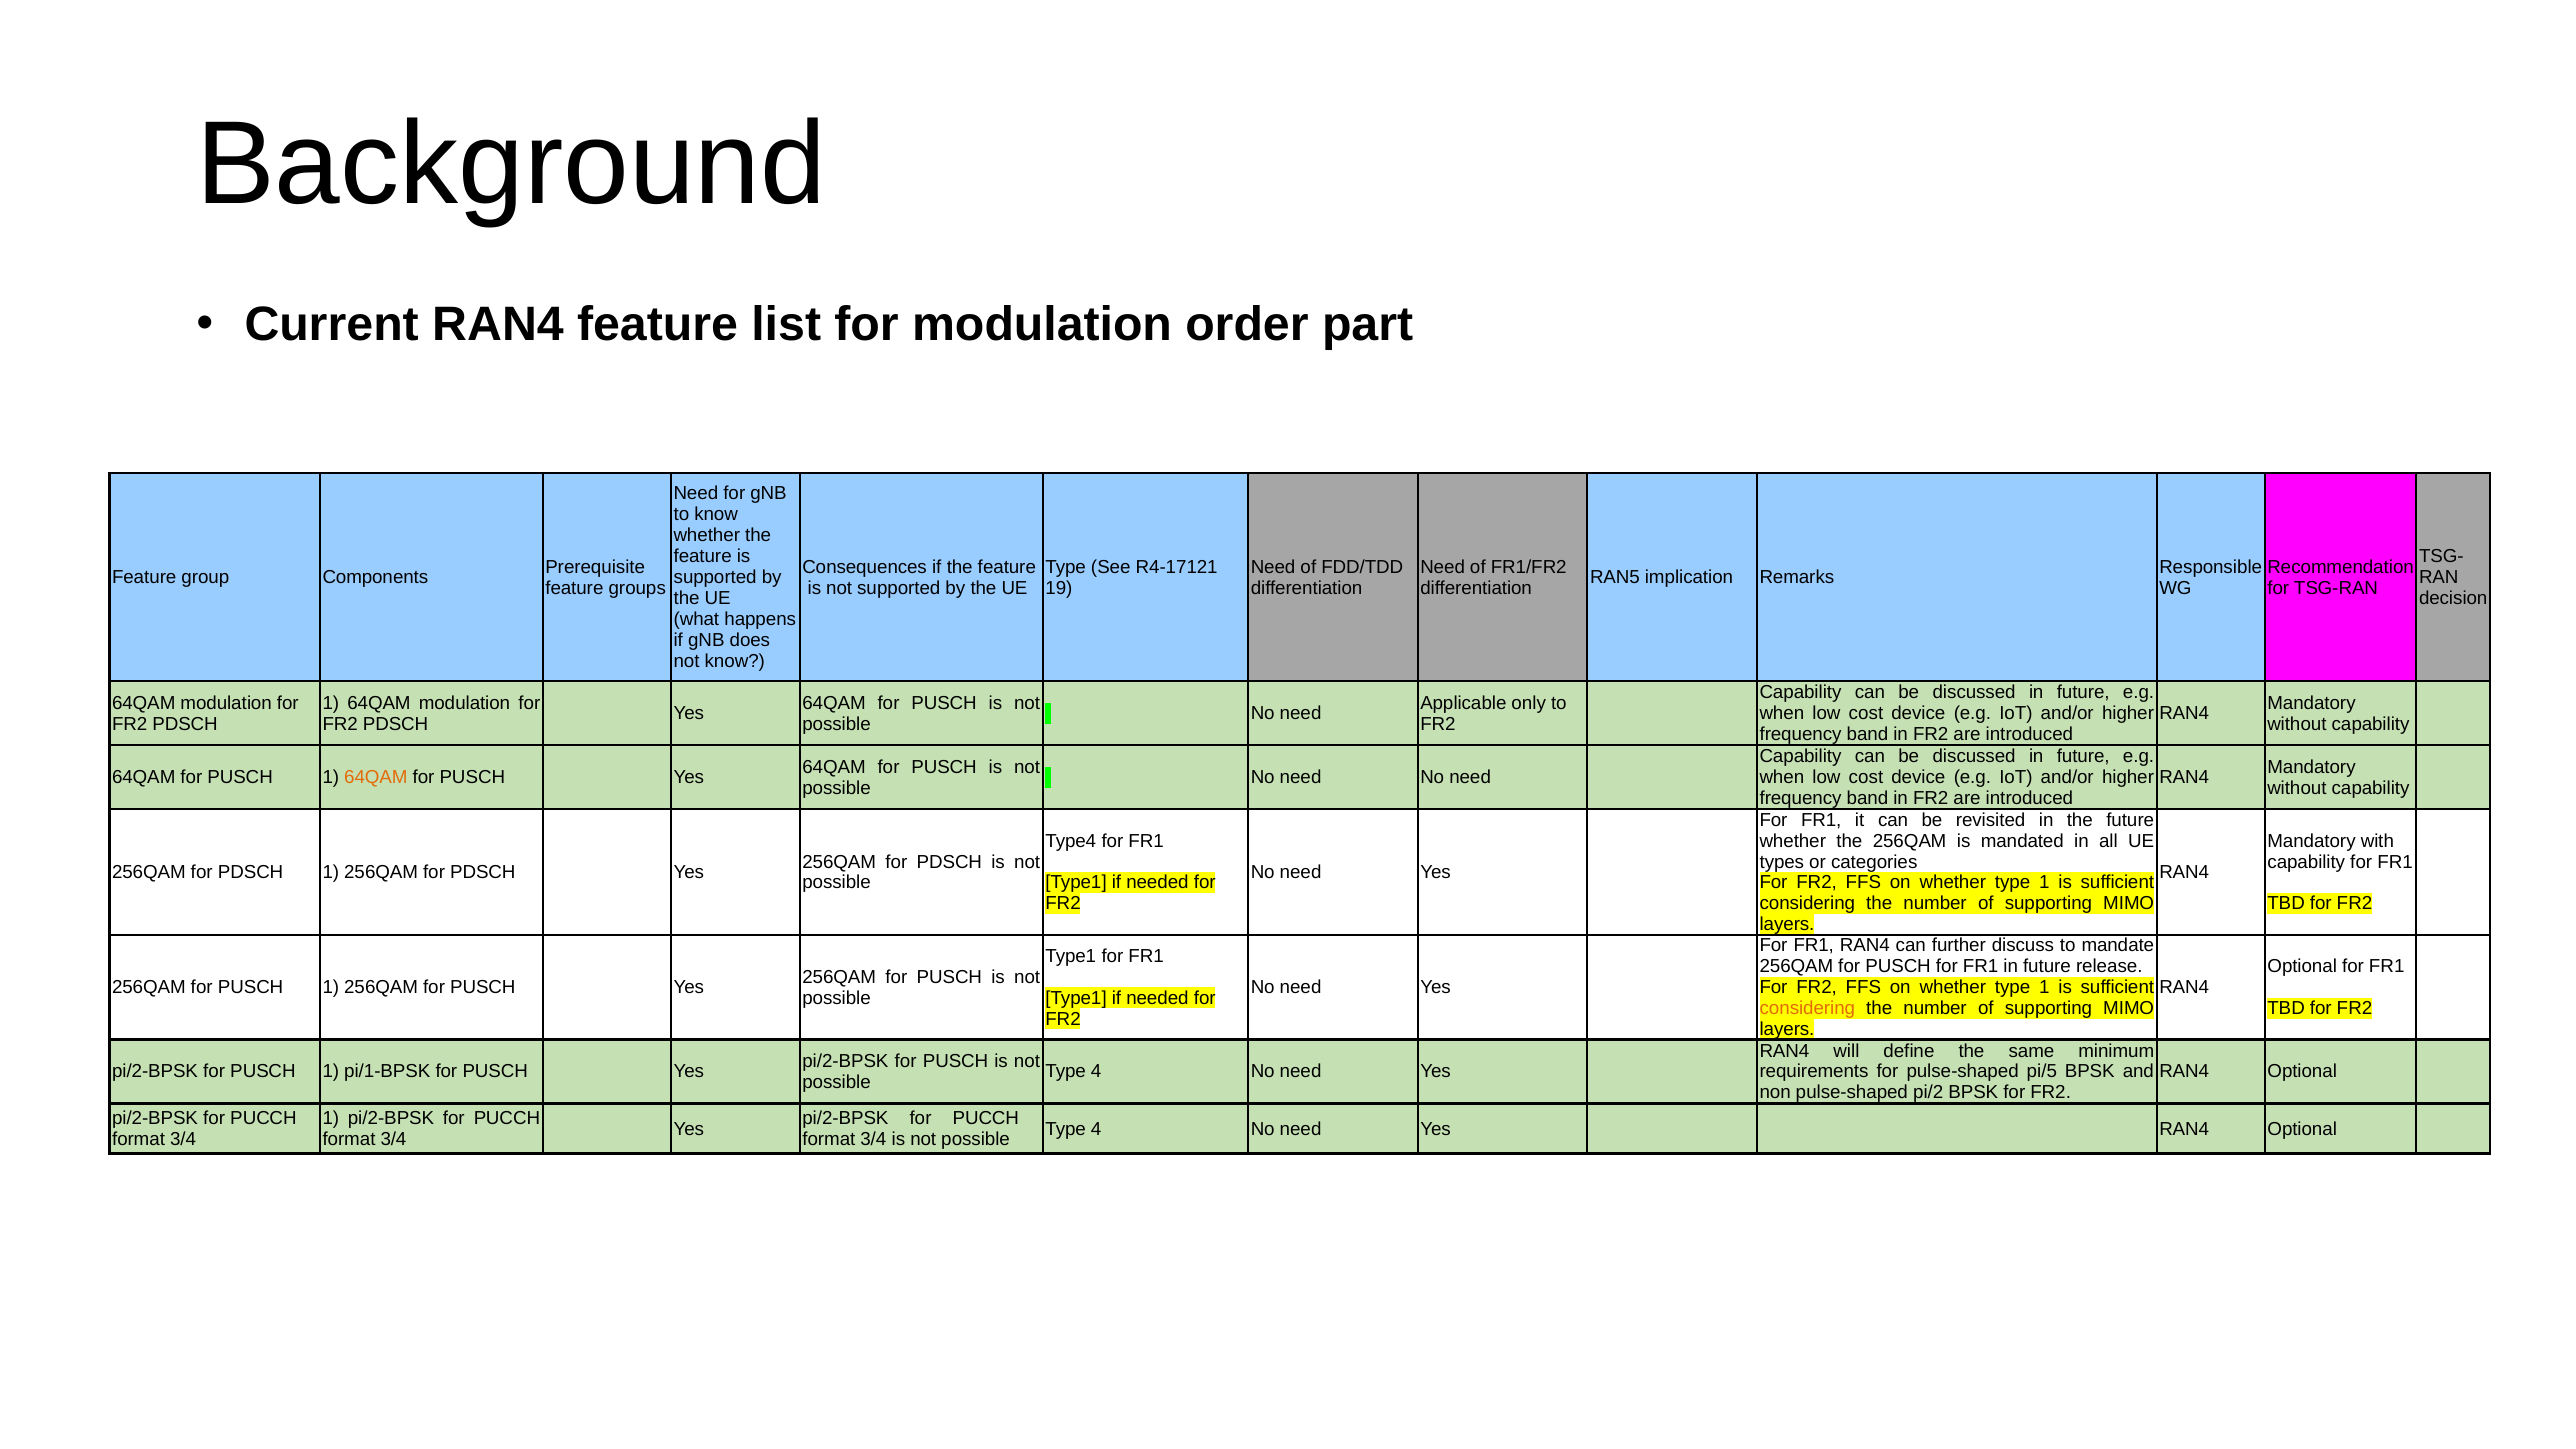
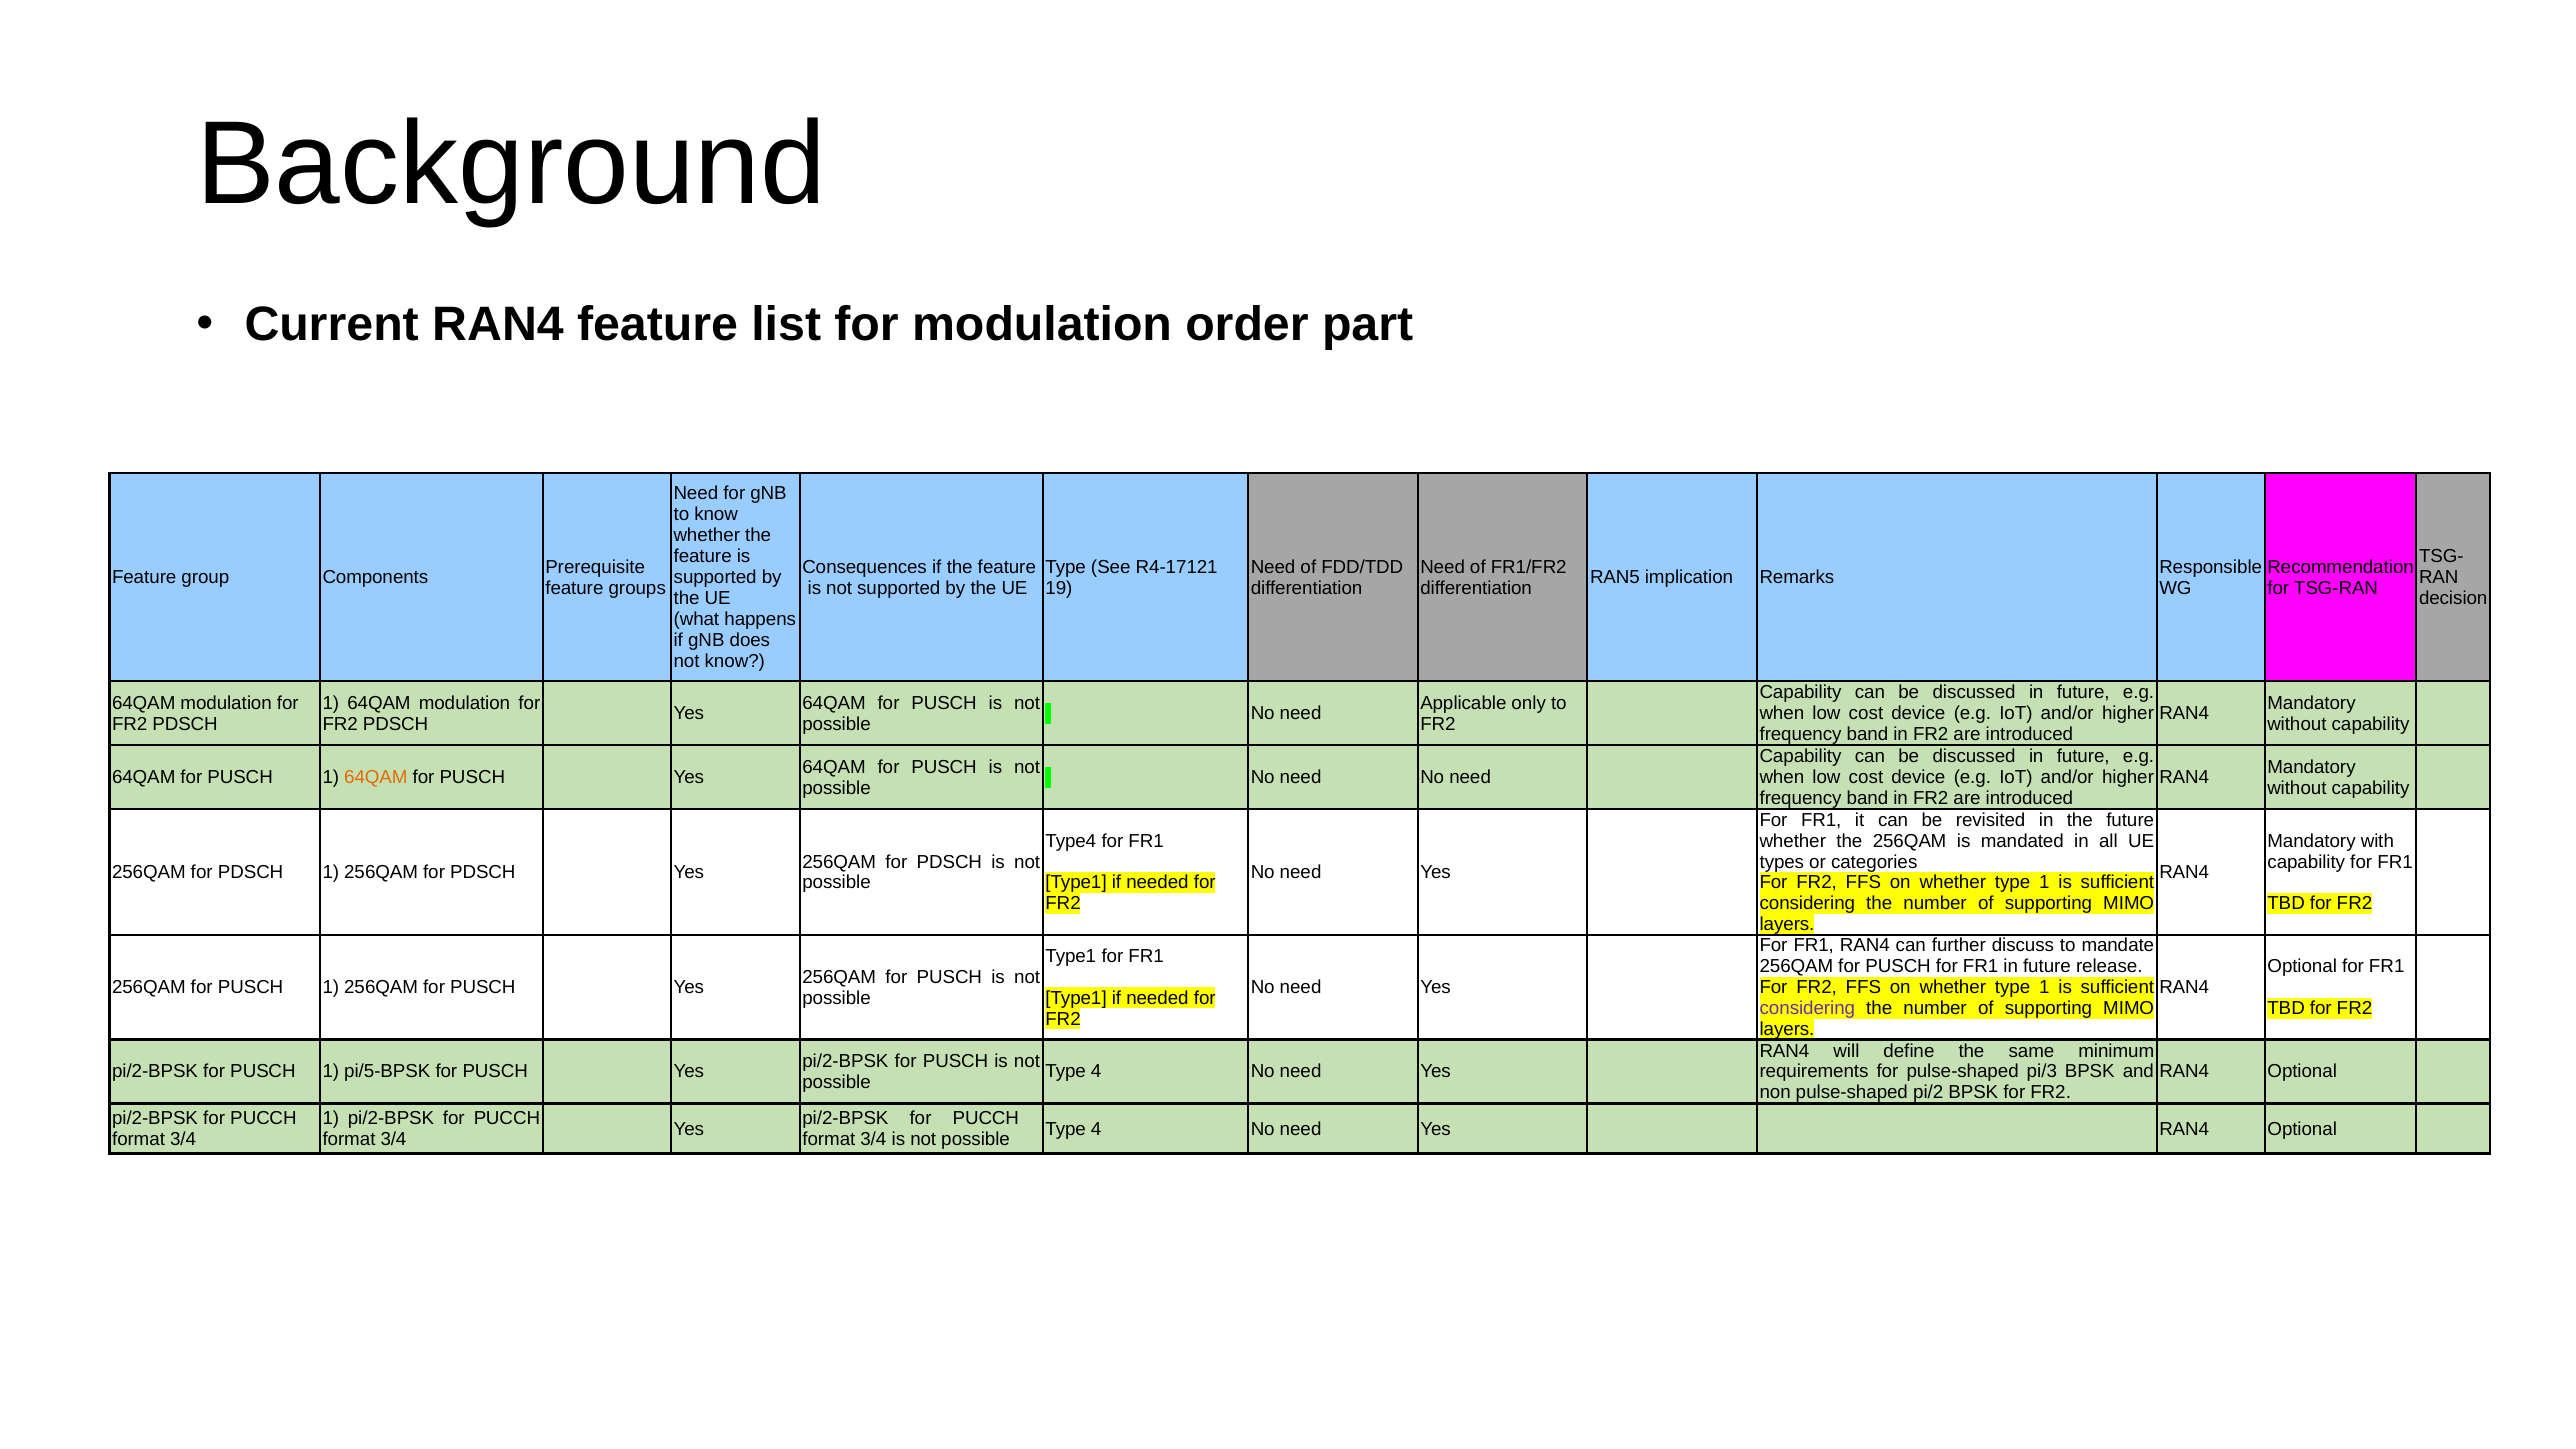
considering colour: orange -> purple (1807, 1008)
pi/1-BPSK: pi/1-BPSK -> pi/5-BPSK (387, 1072)
pi/5: pi/5 -> pi/3 (2042, 1072)
